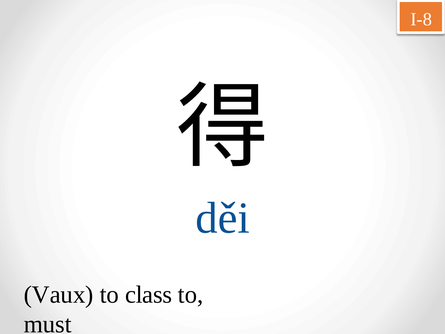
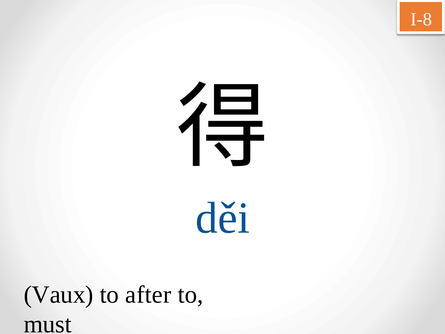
class: class -> after (148, 294)
